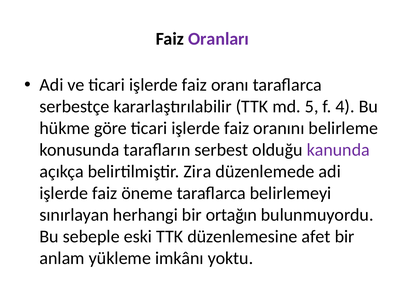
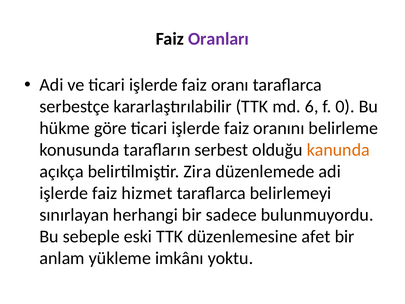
5: 5 -> 6 (312, 107)
4: 4 -> 0 (345, 107)
kanunda colour: purple -> orange (338, 150)
öneme: öneme -> hizmet (147, 193)
ortağın: ortağın -> sadece (231, 215)
